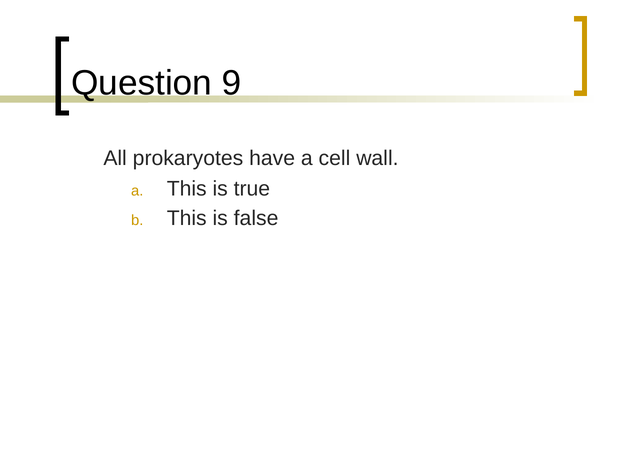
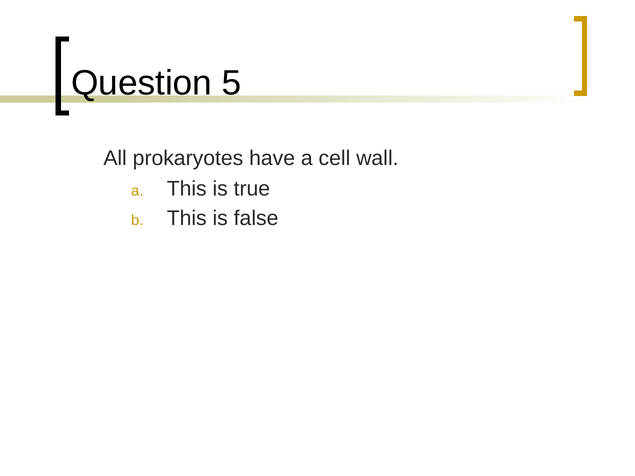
9: 9 -> 5 (232, 83)
